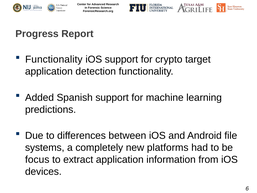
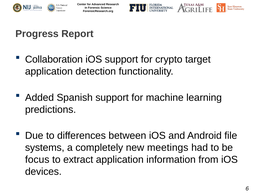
Functionality: Functionality -> Collaboration (54, 59)
platforms: platforms -> meetings (168, 147)
